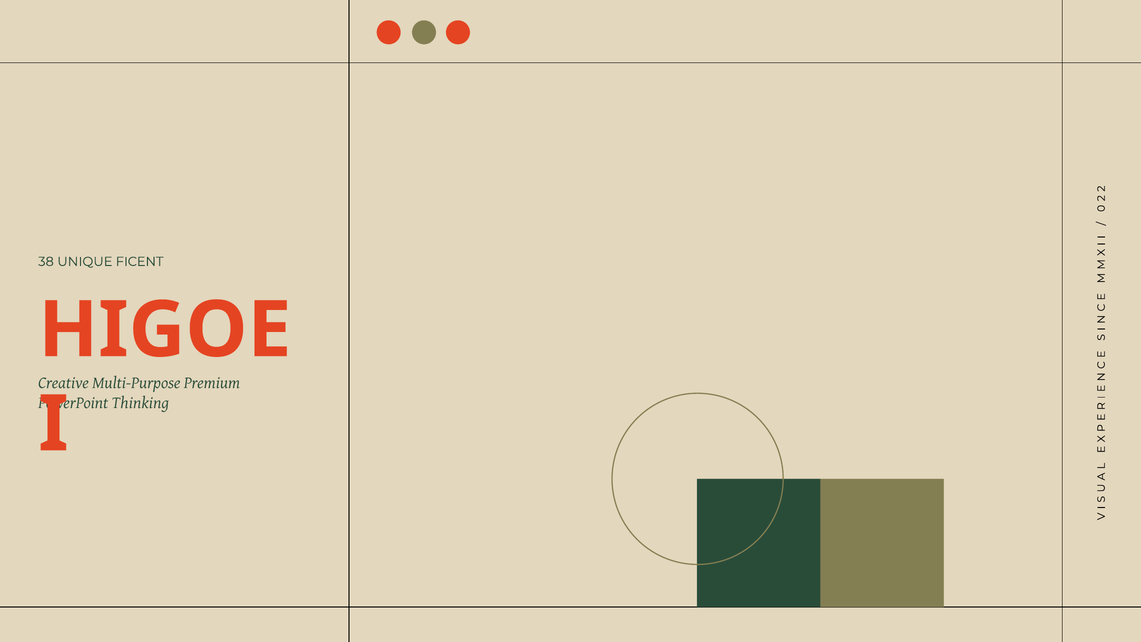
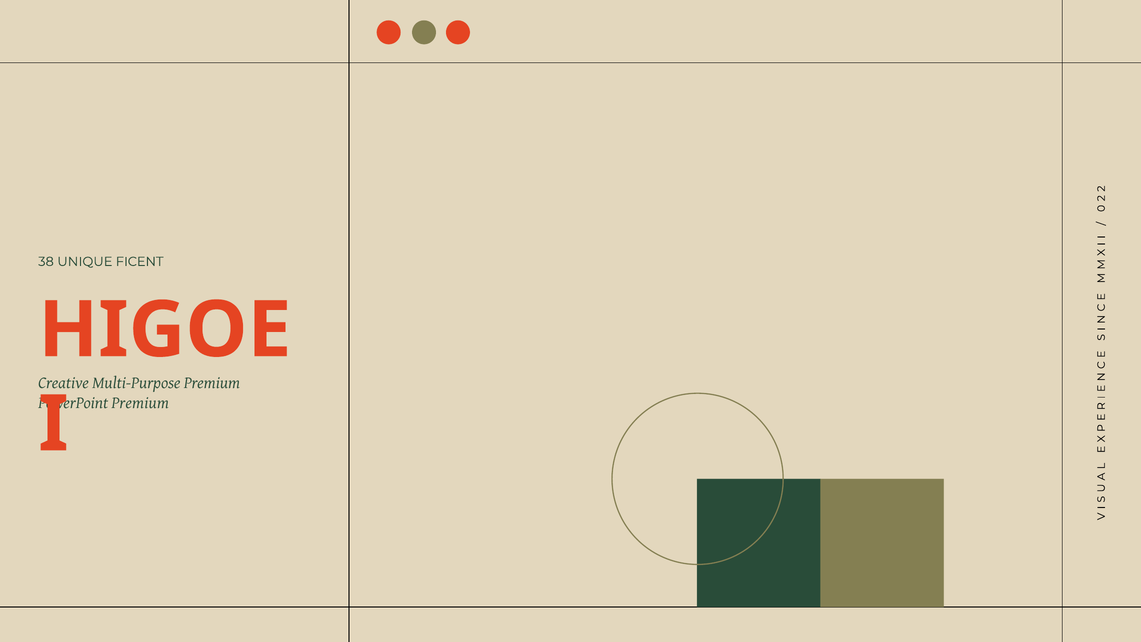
PowerPoint Thinking: Thinking -> Premium (140, 403)
